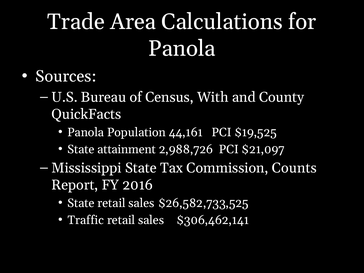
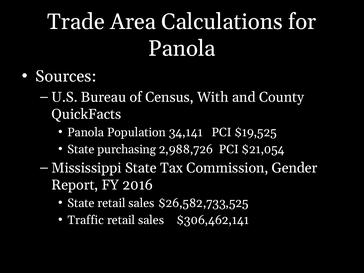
44,161: 44,161 -> 34,141 (186, 132)
attainment: attainment -> purchasing (127, 149)
$21,097: $21,097 -> $21,054 (263, 149)
Counts: Counts -> Gender (295, 168)
